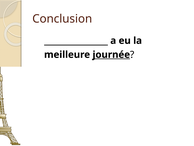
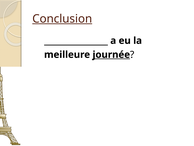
Conclusion underline: none -> present (62, 19)
